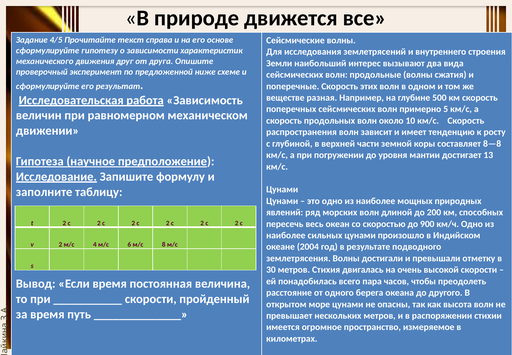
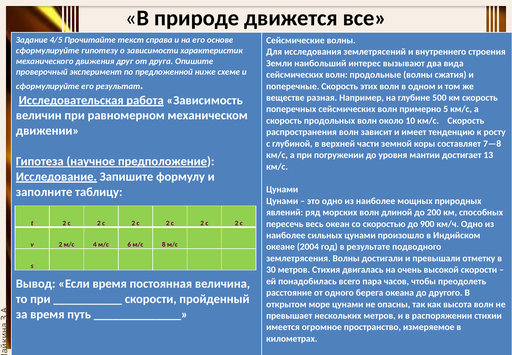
8—8: 8—8 -> 7—8 (492, 144)
